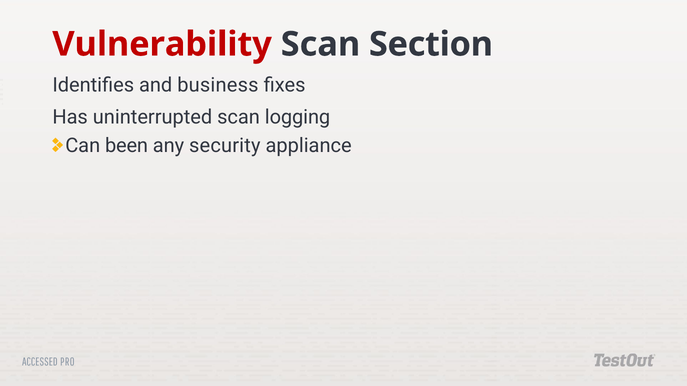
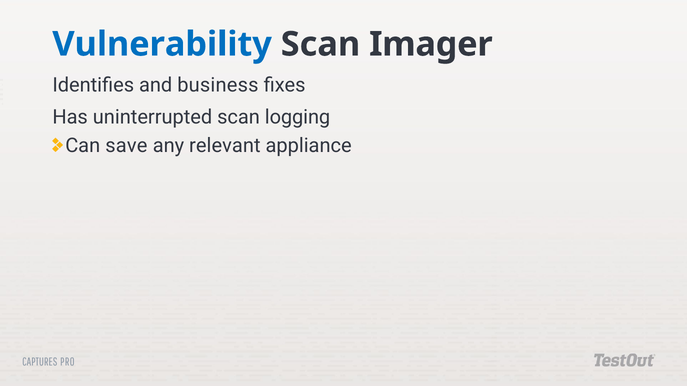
Vulnerability colour: red -> blue (162, 44)
Section: Section -> Imager (431, 44)
been: been -> save (126, 146)
security: security -> relevant (225, 146)
ACCESSED: ACCESSED -> CAPTURES (40, 362)
